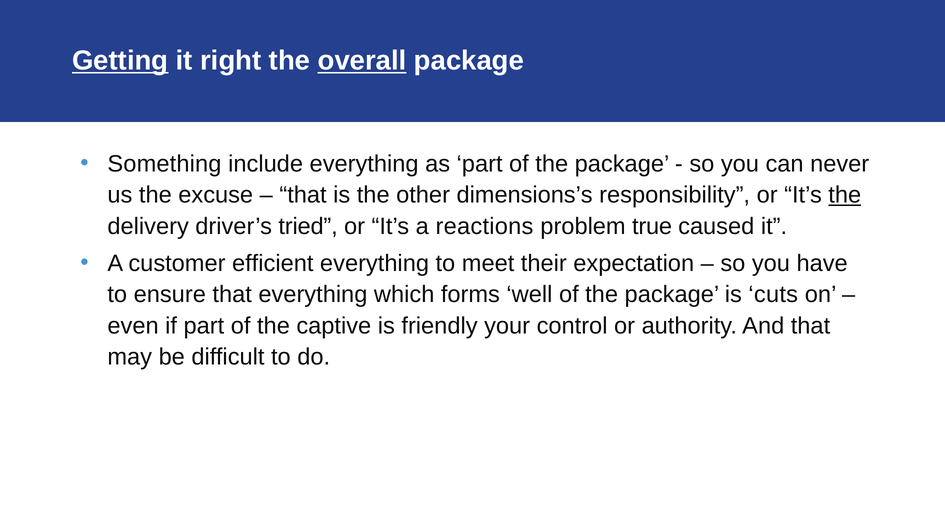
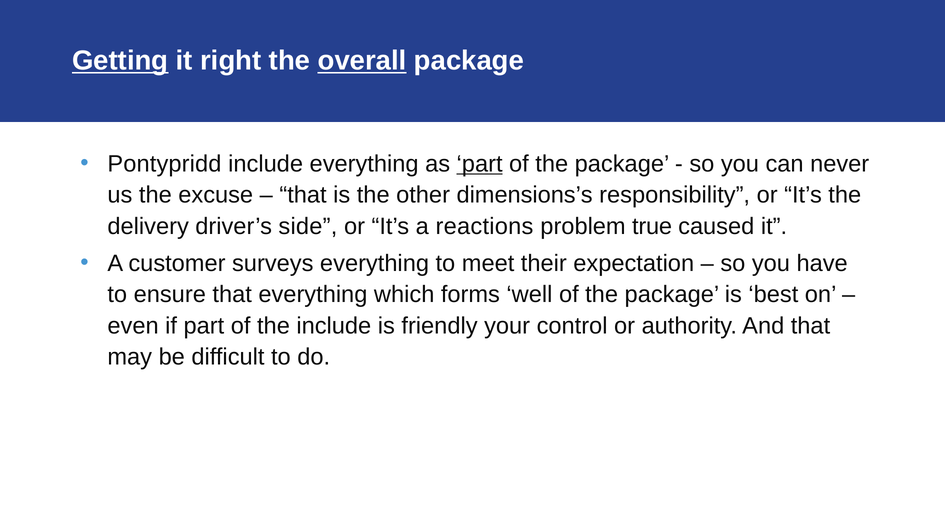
Something: Something -> Pontypridd (164, 164)
part underline: none -> present (480, 164)
the underline: present -> none (845, 195)
tried: tried -> side (308, 226)
efficient: efficient -> surveys (273, 263)
cuts: cuts -> best (773, 294)
the captive: captive -> include (334, 325)
